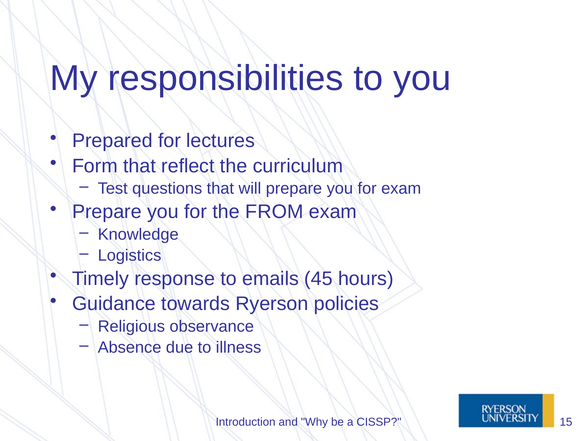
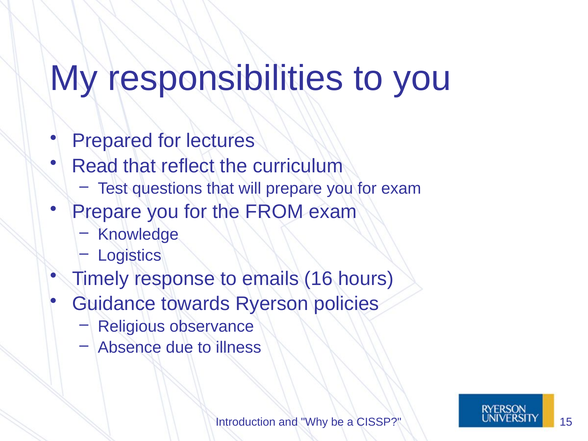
Form: Form -> Read (95, 166)
45: 45 -> 16 (318, 279)
